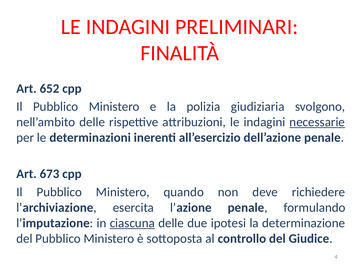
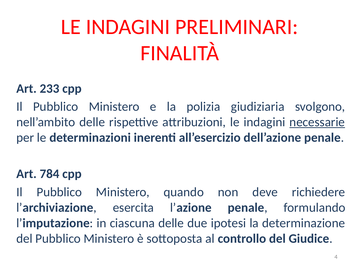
652: 652 -> 233 (49, 89)
673: 673 -> 784 (49, 174)
ciascuna underline: present -> none (132, 223)
